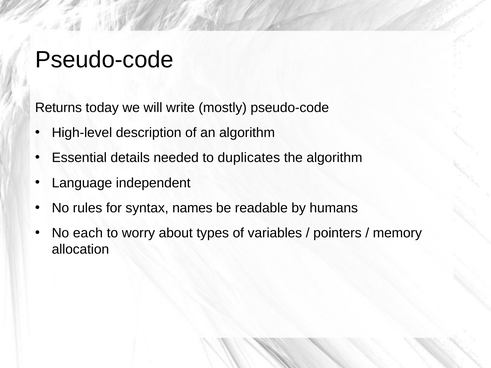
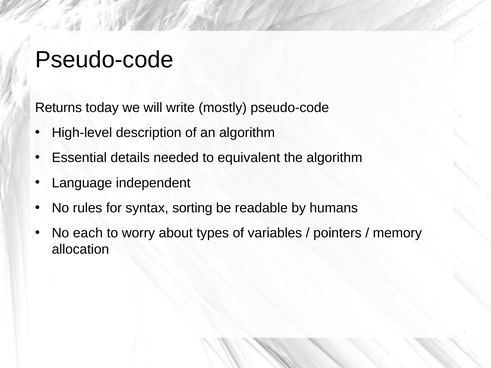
duplicates: duplicates -> equivalent (249, 158)
names: names -> sorting (192, 208)
